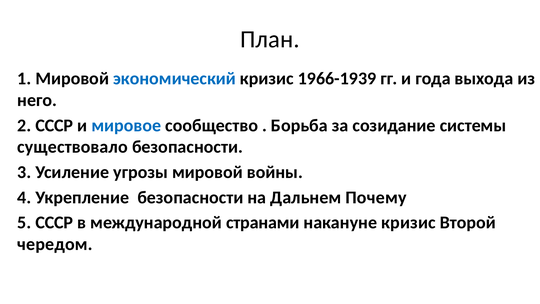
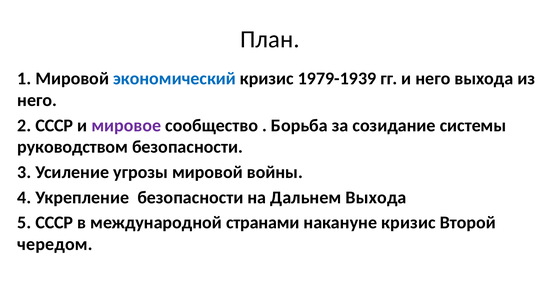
1966-1939: 1966-1939 -> 1979-1939 (337, 78)
и года: года -> него (433, 78)
мировое colour: blue -> purple (126, 125)
существовало: существовало -> руководством (73, 147)
Дальнем Почему: Почему -> Выхода (376, 197)
